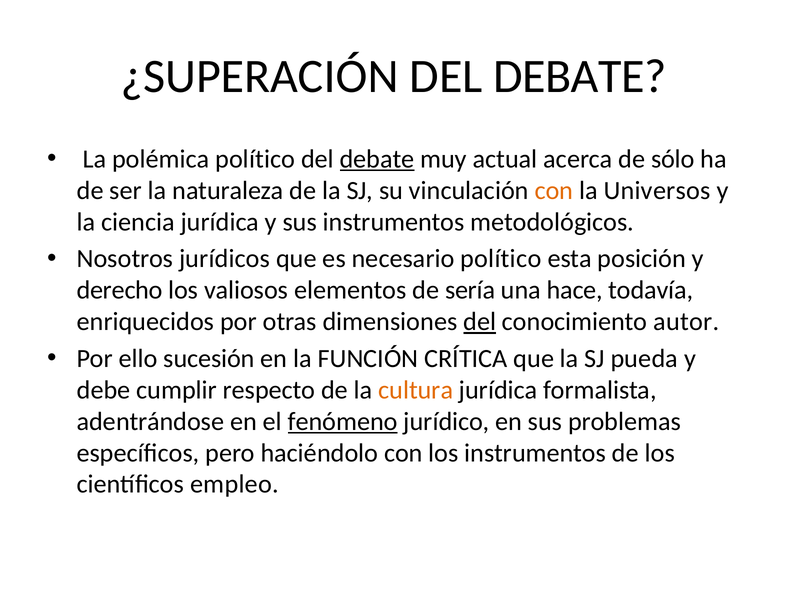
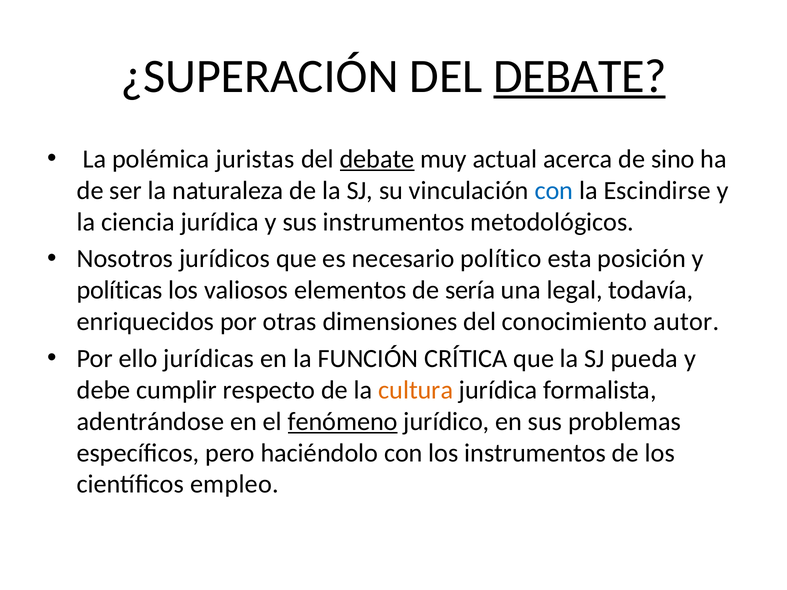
DEBATE underline: none -> present (580, 76)
polémica político: político -> juristas (255, 159)
sólo: sólo -> sino (673, 159)
con colour: orange -> blue (554, 191)
Universos: Universos -> Escindirse (657, 191)
derecho: derecho -> políticas (120, 290)
hace: hace -> legal (575, 290)
del underline: present -> none (480, 322)
sucesión: sucesión -> jurídicas (209, 359)
